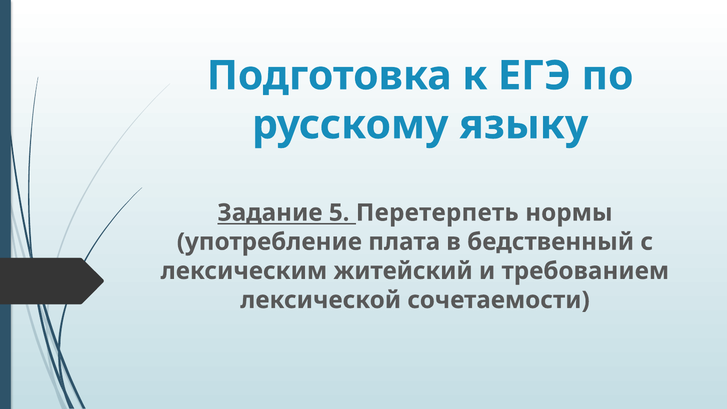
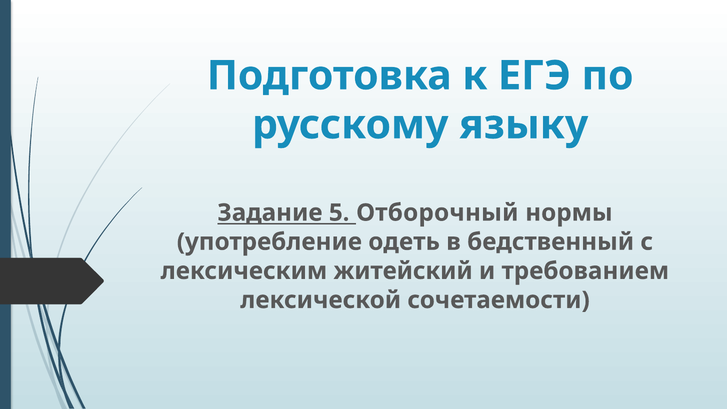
Перетерпеть: Перетерпеть -> Отборочный (437, 213)
плата: плата -> одеть (404, 242)
